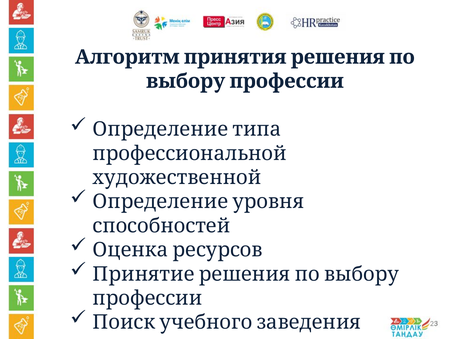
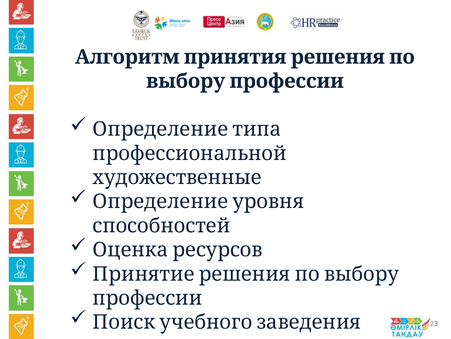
художественной: художественной -> художественные (177, 177)
